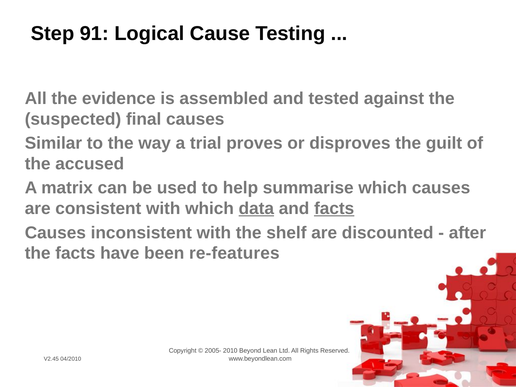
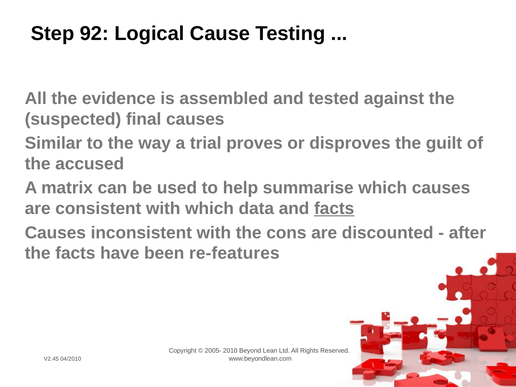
91: 91 -> 92 (94, 34)
data underline: present -> none (256, 209)
shelf: shelf -> cons (286, 233)
